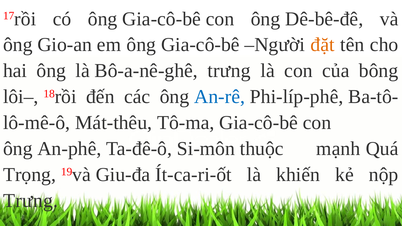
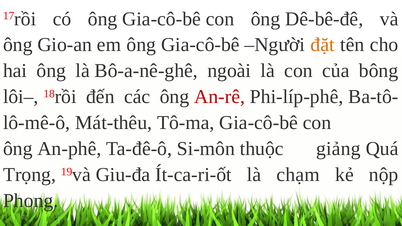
Bô-a-nê-ghê trưng: trưng -> ngoài (229, 71)
An-rê colour: blue -> red (220, 97)
mạnh: mạnh -> giảng (338, 149)
khiến: khiến -> chạm (298, 175)
Trưng: Trưng -> Phong (31, 201)
